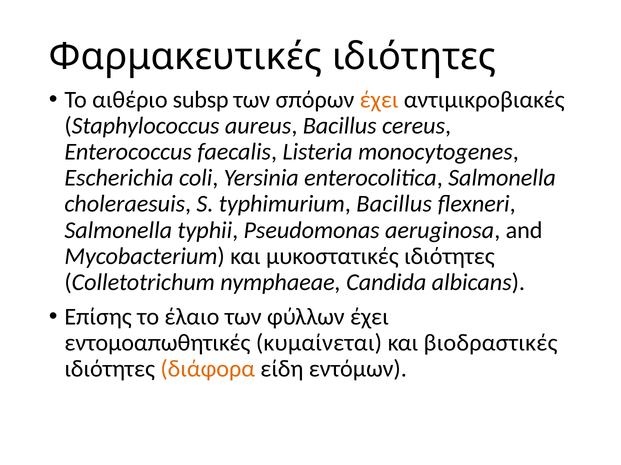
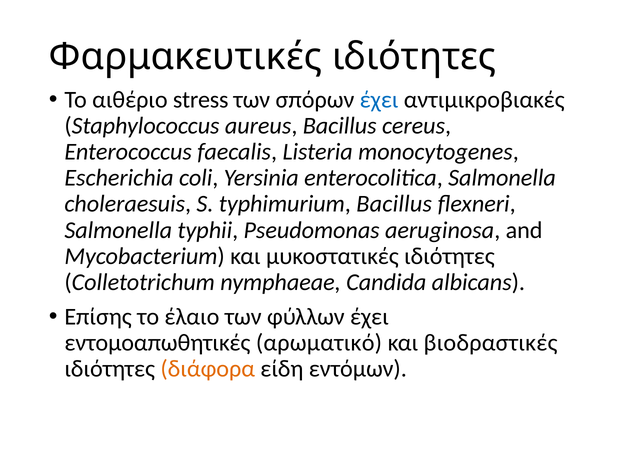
subsp: subsp -> stress (201, 100)
έχει colour: orange -> blue (379, 100)
κυμαίνεται: κυμαίνεται -> αρωματικό (319, 343)
